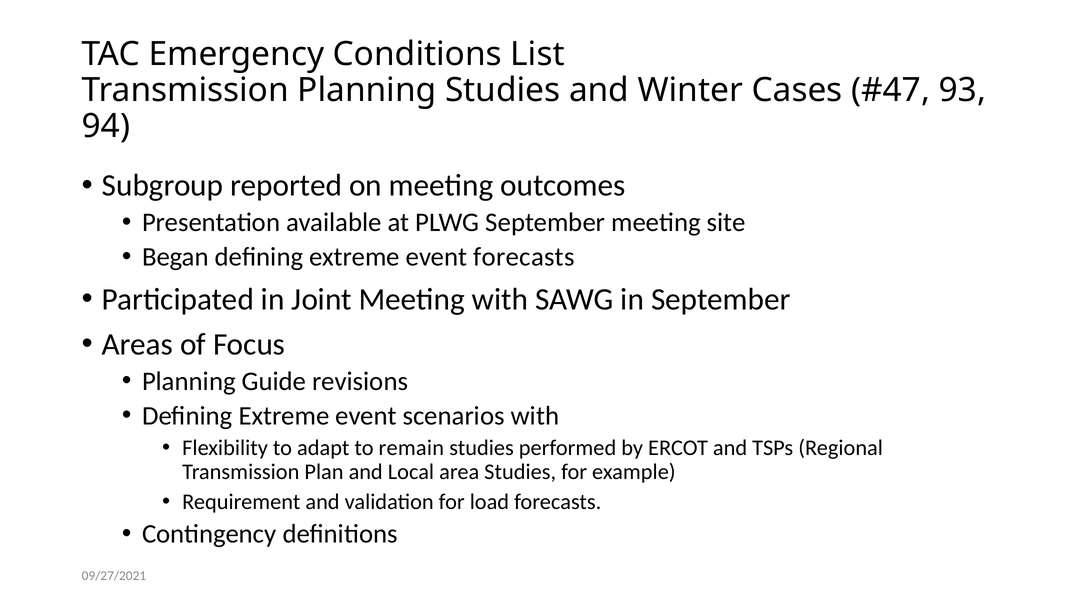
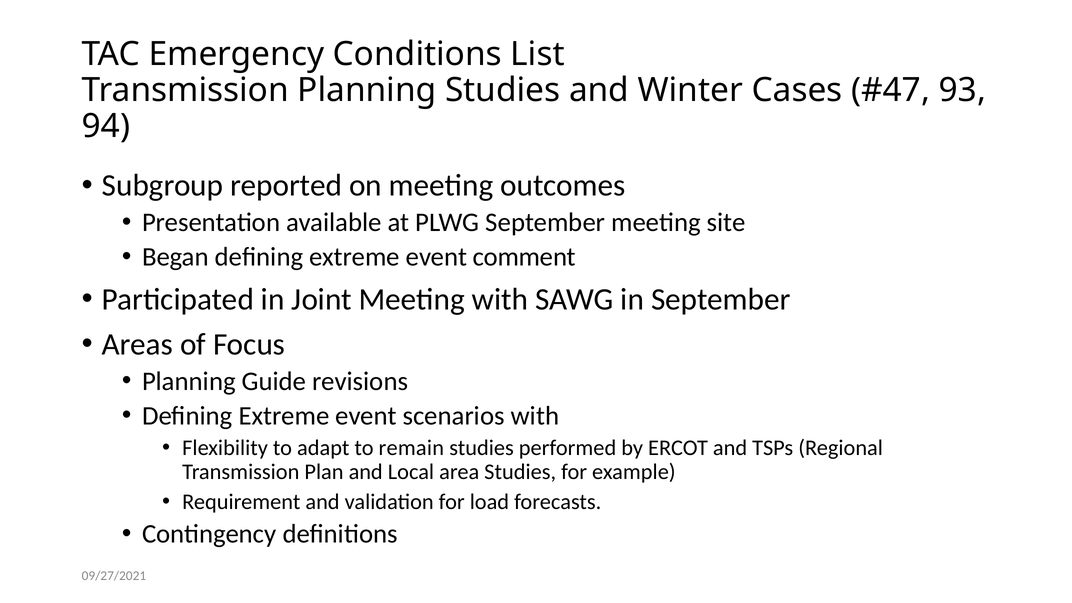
event forecasts: forecasts -> comment (524, 257)
